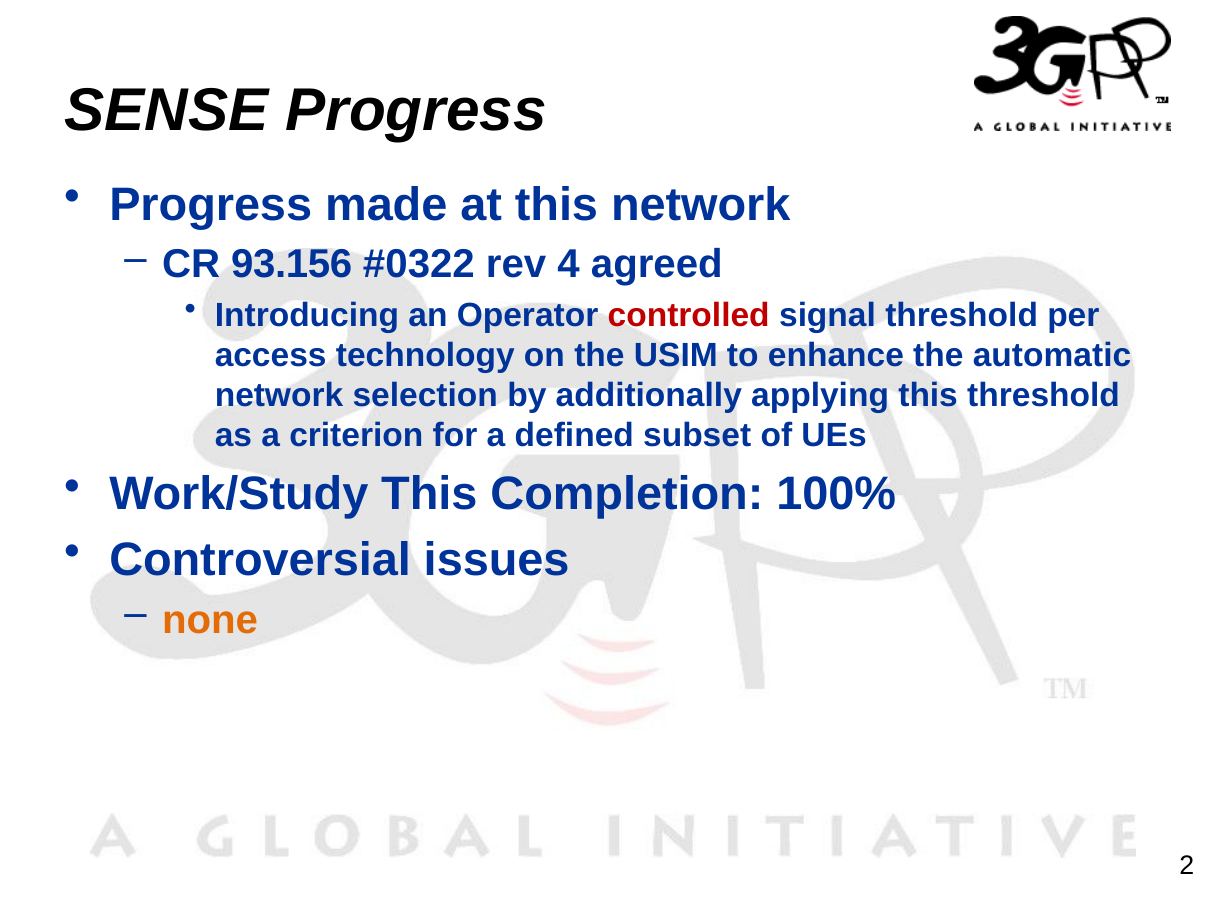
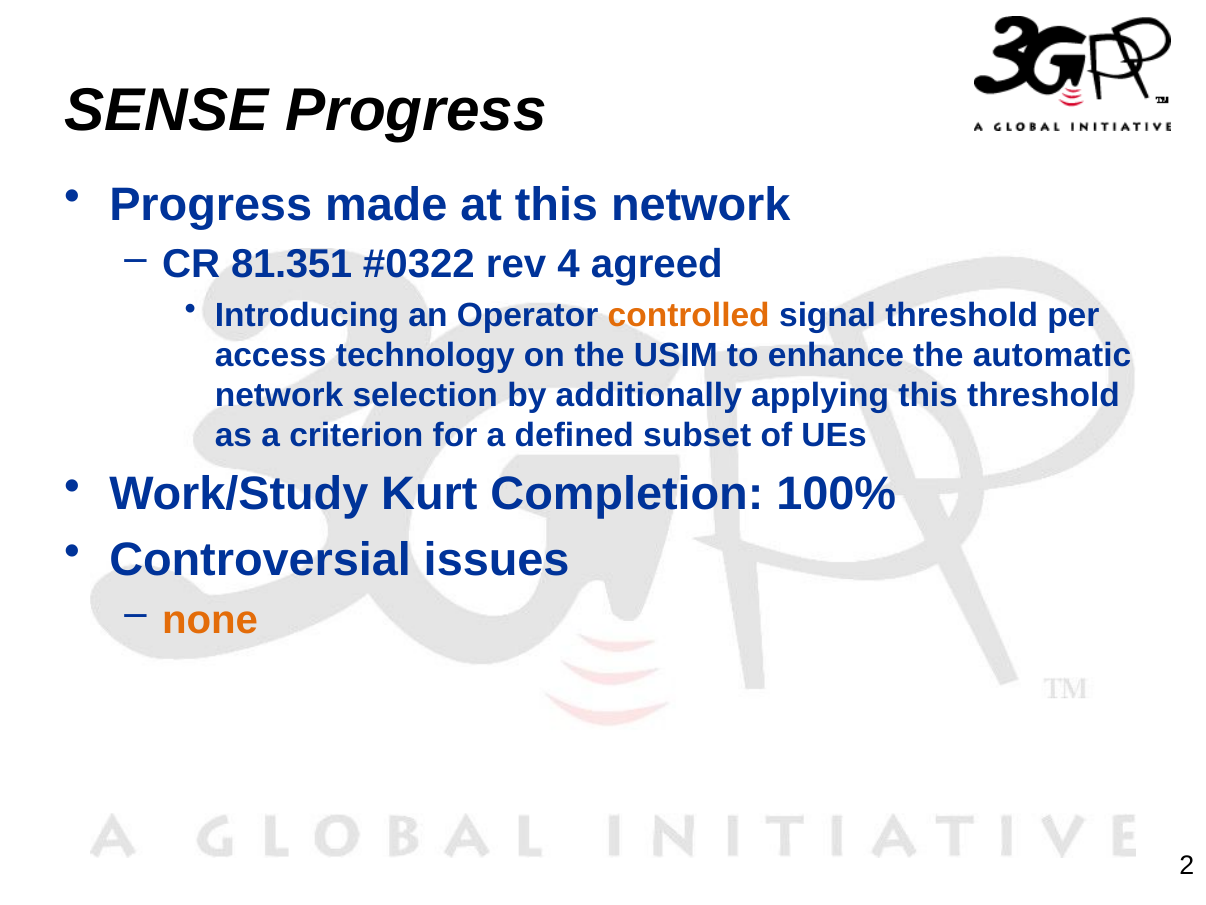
93.156: 93.156 -> 81.351 (292, 264)
controlled colour: red -> orange (689, 315)
Work/Study This: This -> Kurt (429, 494)
